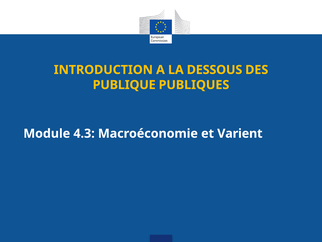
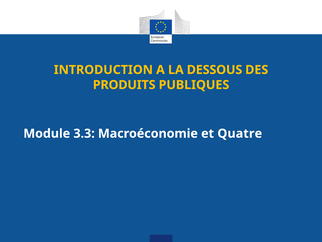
PUBLIQUE: PUBLIQUE -> PRODUITS (124, 85)
4.3: 4.3 -> 3.3 (84, 133)
Varient: Varient -> Quatre (240, 133)
